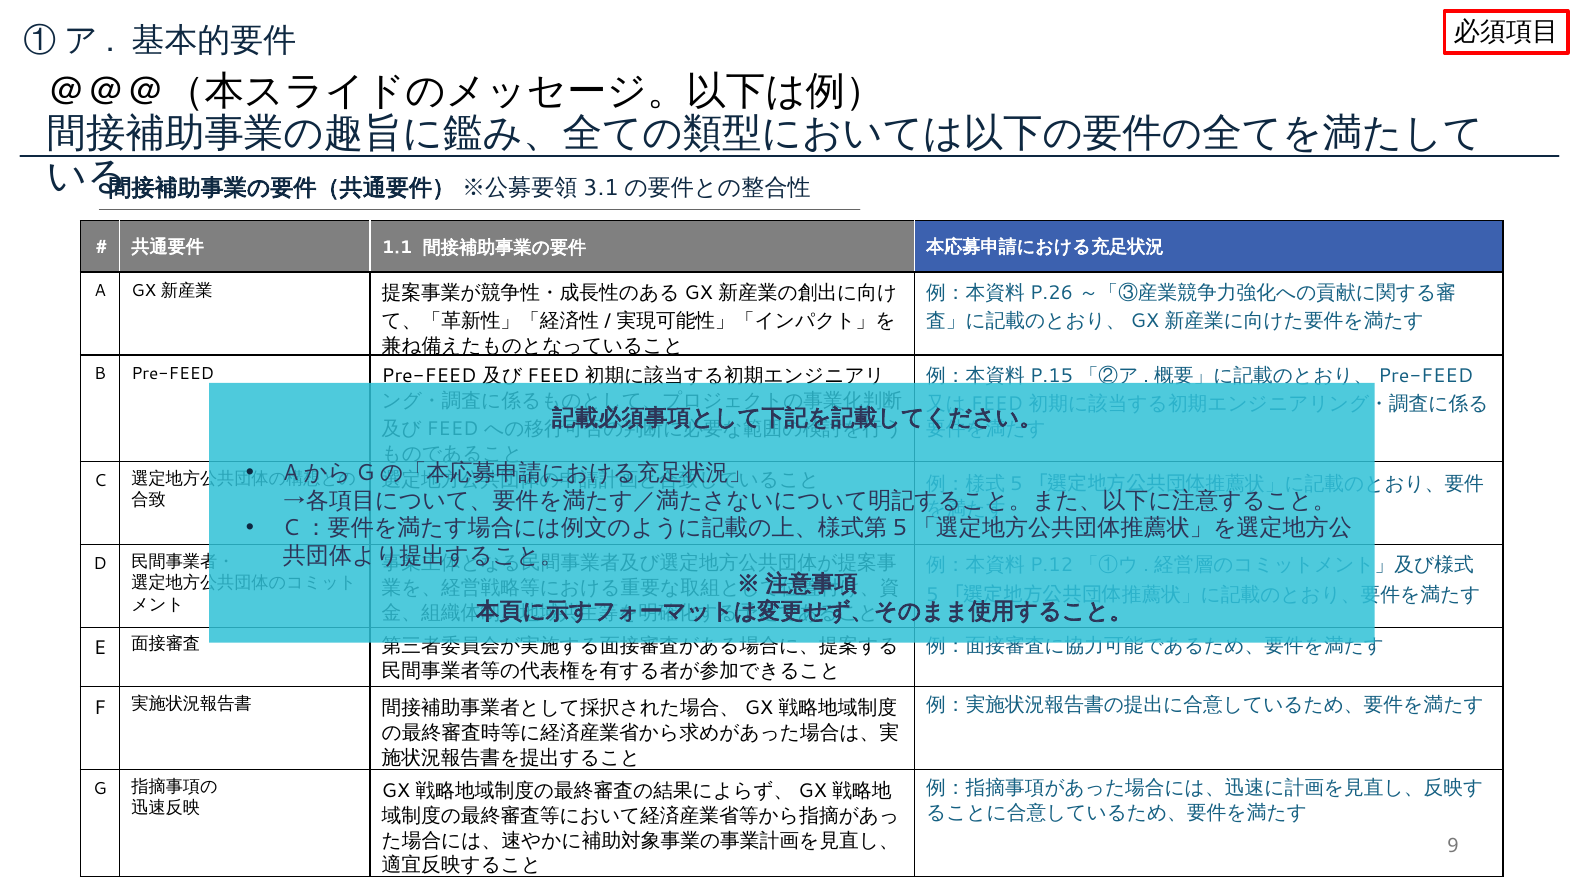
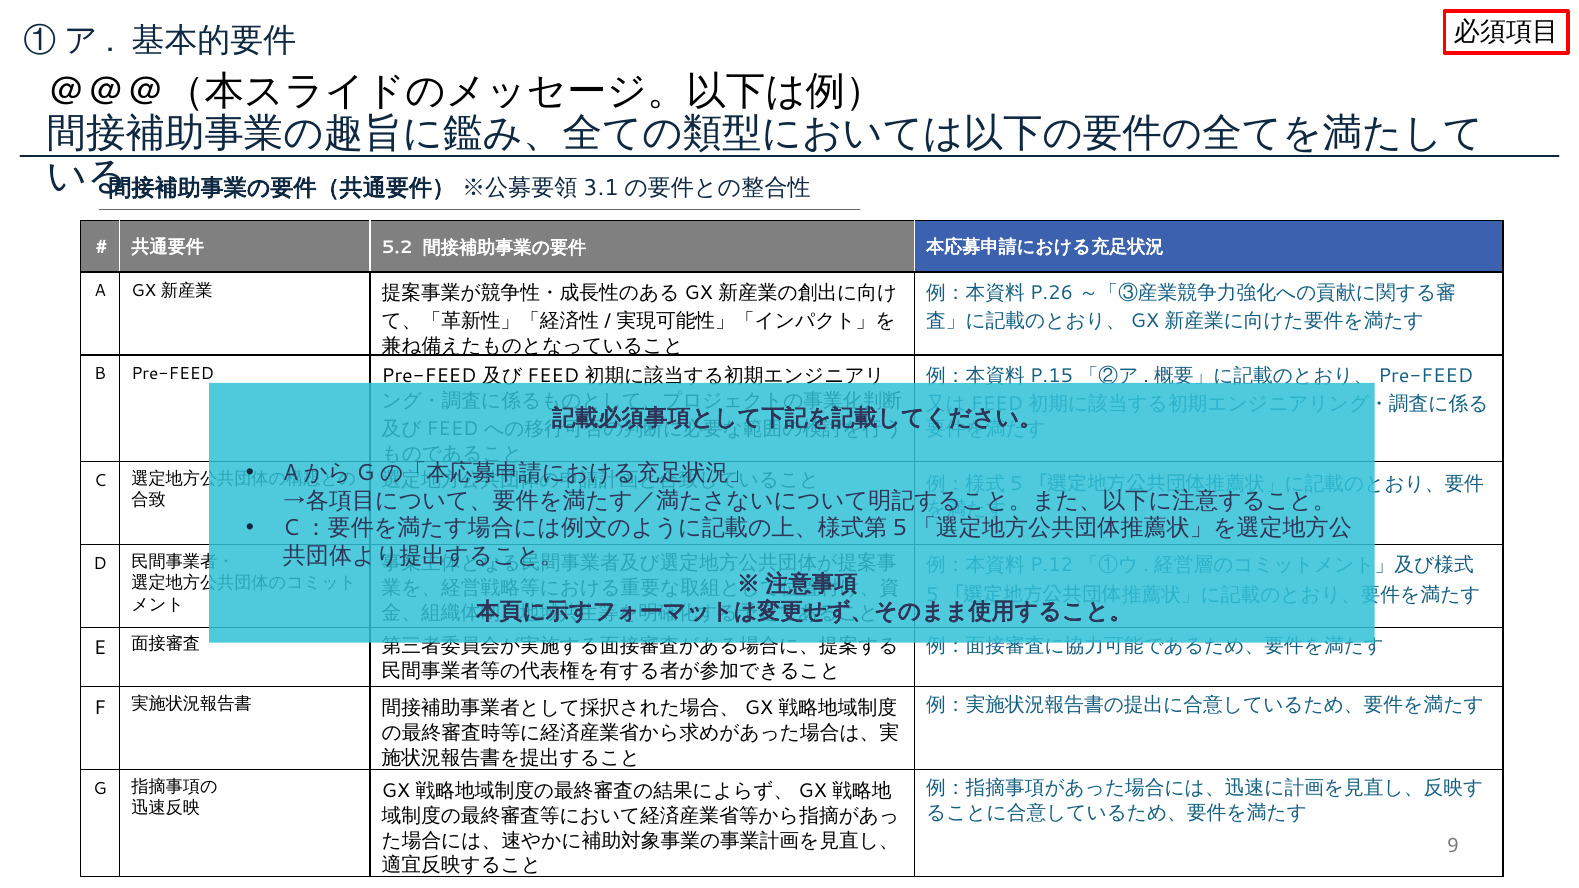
1.1: 1.1 -> 5.2 (397, 247)
